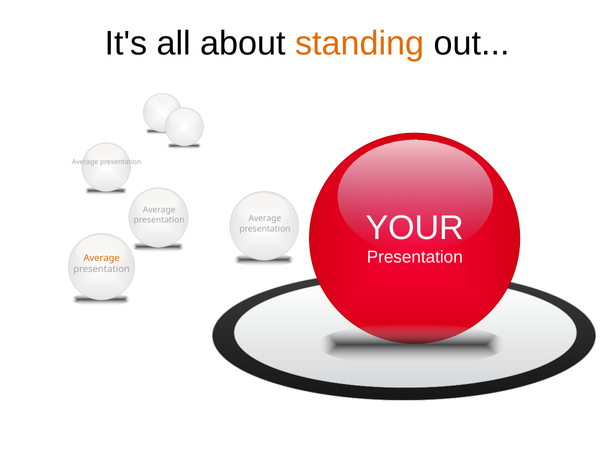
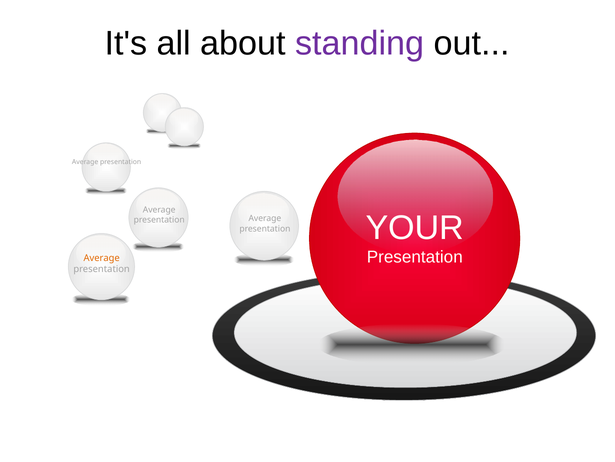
standing colour: orange -> purple (360, 44)
